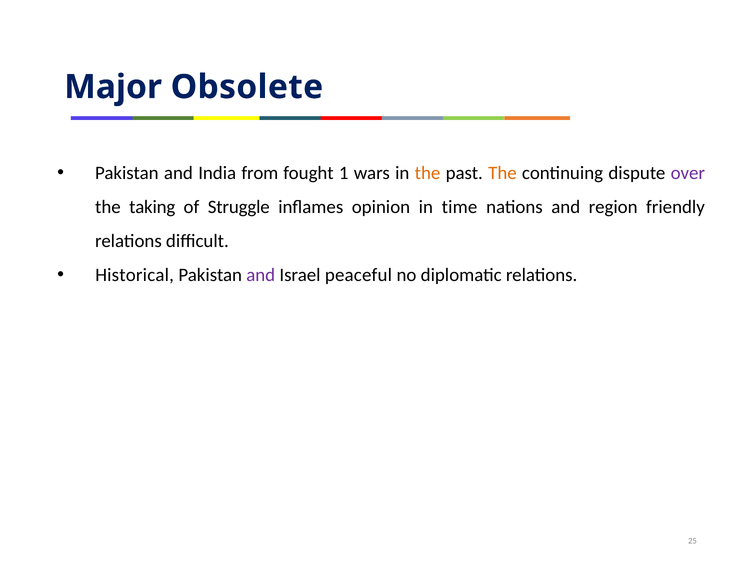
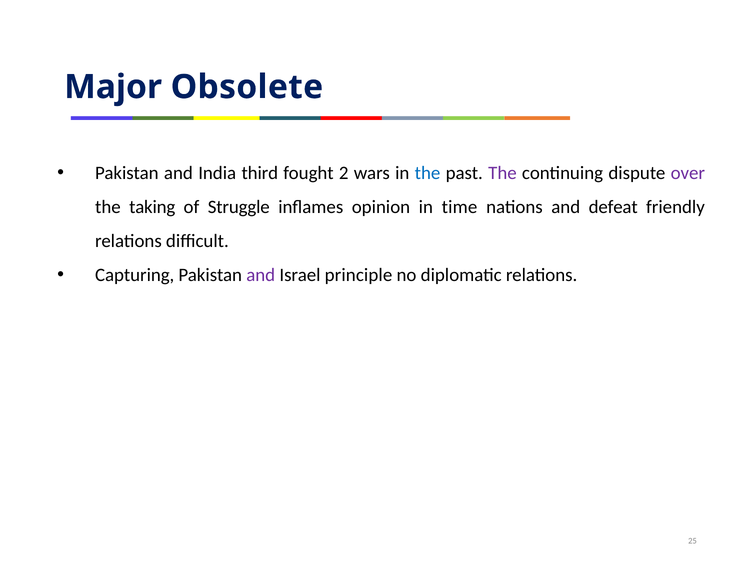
from: from -> third (260, 173)
1: 1 -> 2 (344, 173)
the colour: orange -> blue (428, 173)
The colour: orange -> purple (502, 173)
region: region -> defeat (613, 207)
Historical: Historical -> Capturing (135, 275)
peaceful: peaceful -> principle (358, 275)
